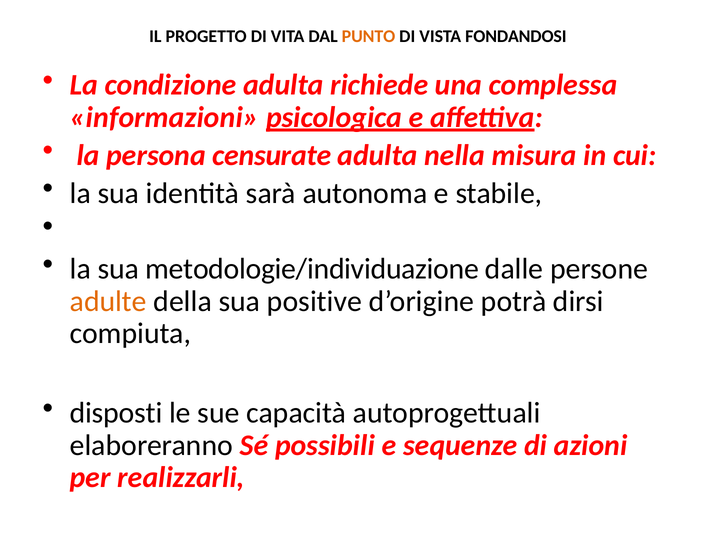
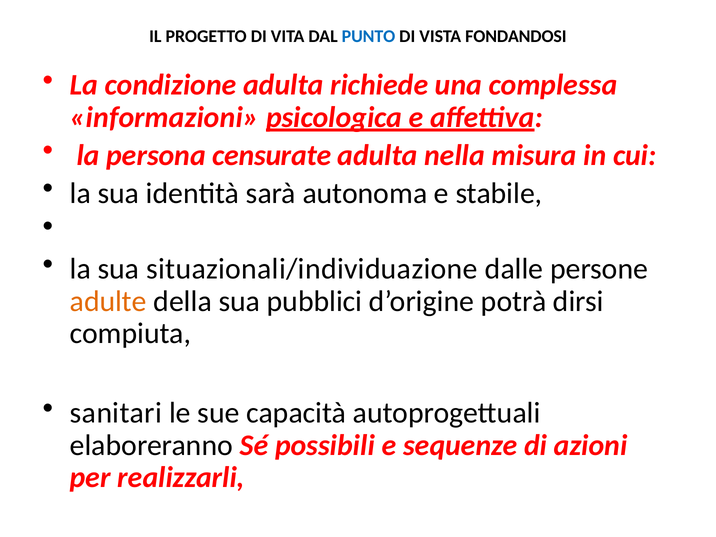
PUNTO colour: orange -> blue (369, 36)
metodologie/individuazione: metodologie/individuazione -> situazionali/individuazione (312, 269)
positive: positive -> pubblici (315, 301)
disposti: disposti -> sanitari (116, 413)
